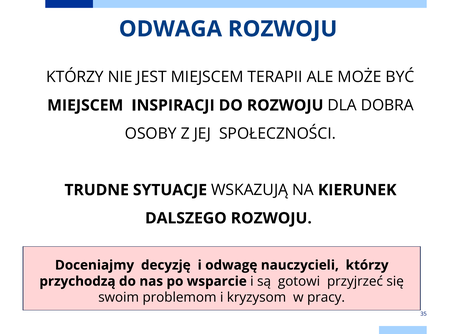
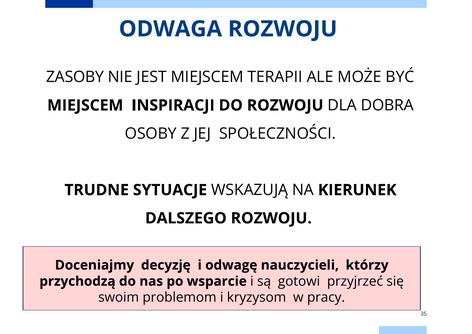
KTÓRZY: KTÓRZY -> ZASOBY (75, 77)
